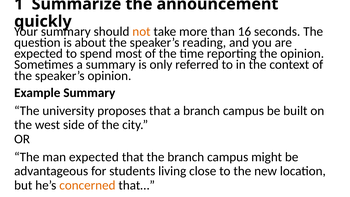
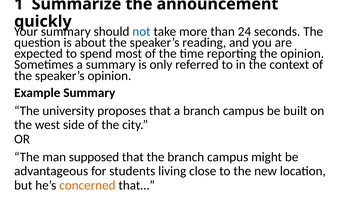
not colour: orange -> blue (141, 32)
16: 16 -> 24 (244, 32)
man expected: expected -> supposed (94, 157)
